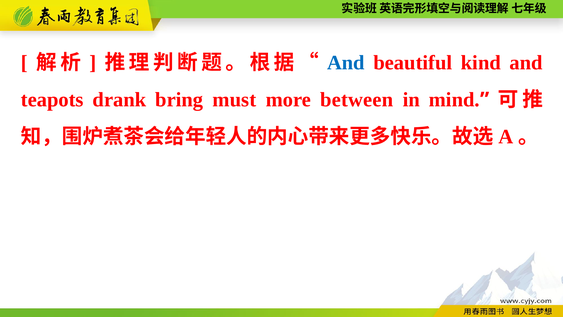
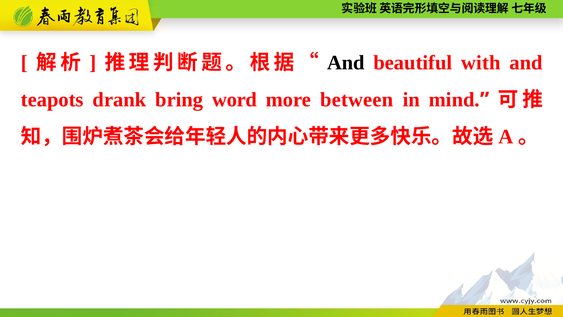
And colour: blue -> black (346, 63)
kind: kind -> with (481, 63)
must: must -> word (235, 100)
